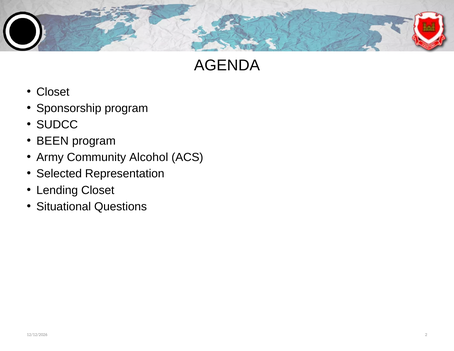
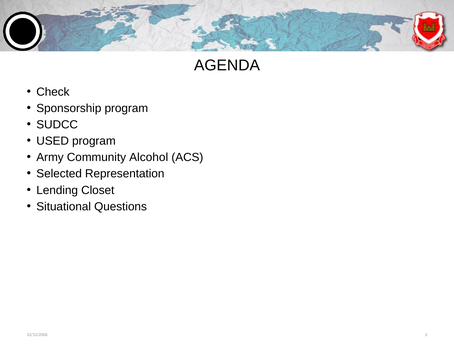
Closet: Closet -> Check (53, 92)
BEEN: BEEN -> USED (53, 141)
